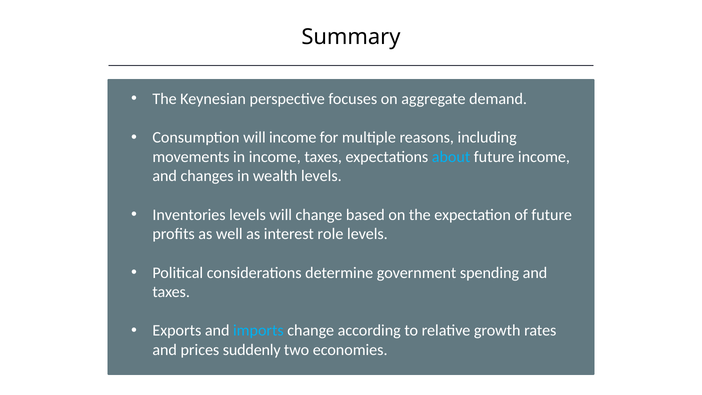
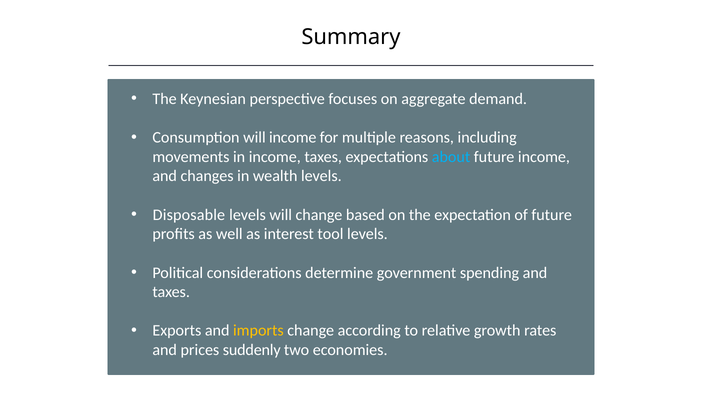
Inventories: Inventories -> Disposable (189, 215)
role: role -> tool (330, 234)
imports colour: light blue -> yellow (258, 331)
